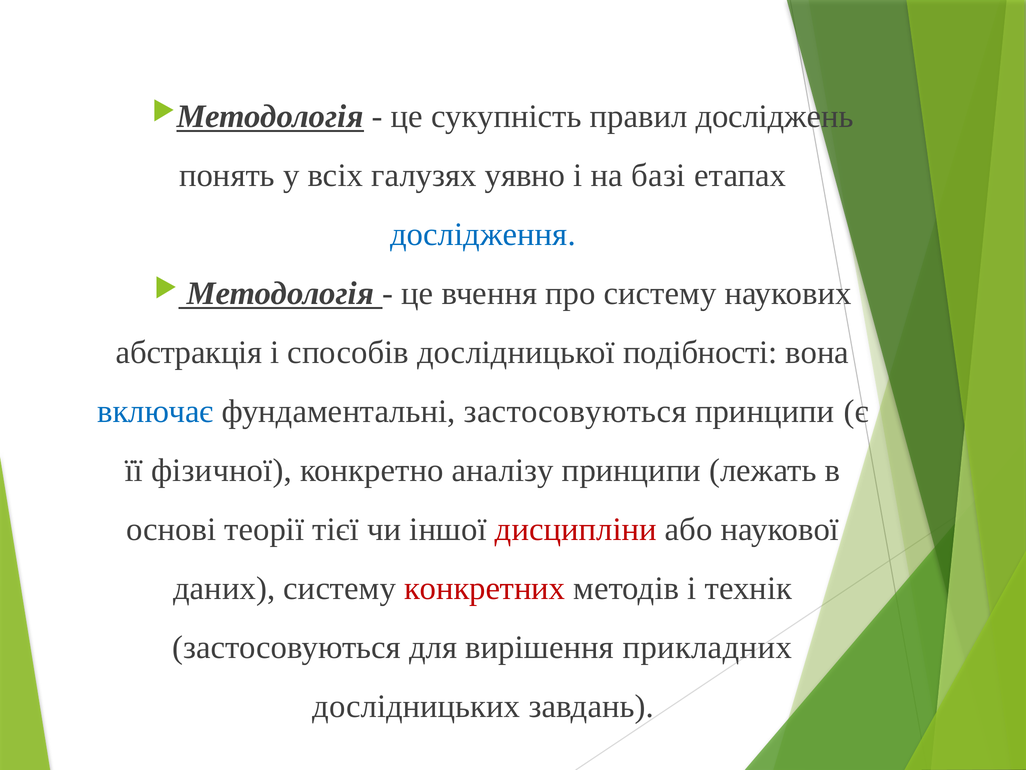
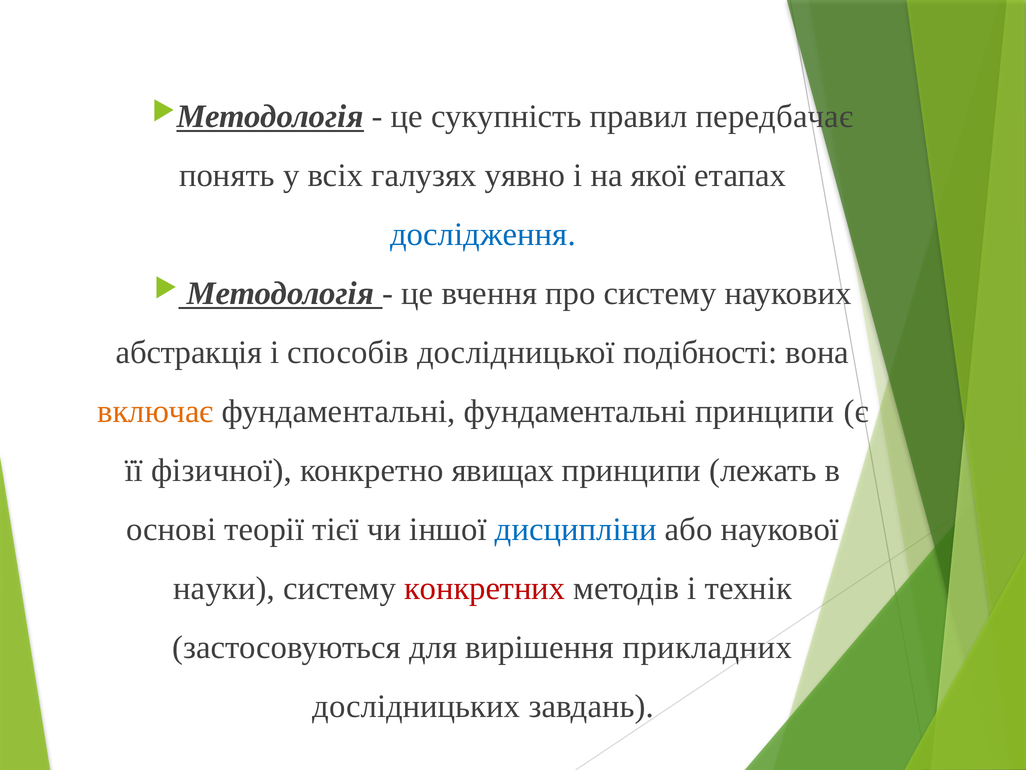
досліджень: досліджень -> передбачає (774, 116)
базі: базі -> якої (659, 175)
включає colour: blue -> orange (155, 411)
фундаментальні застосовуються: застосовуються -> фундаментальні (575, 411)
аналізу: аналізу -> явищах (503, 470)
дисципліни colour: red -> blue (576, 529)
даних: даних -> науки (224, 588)
